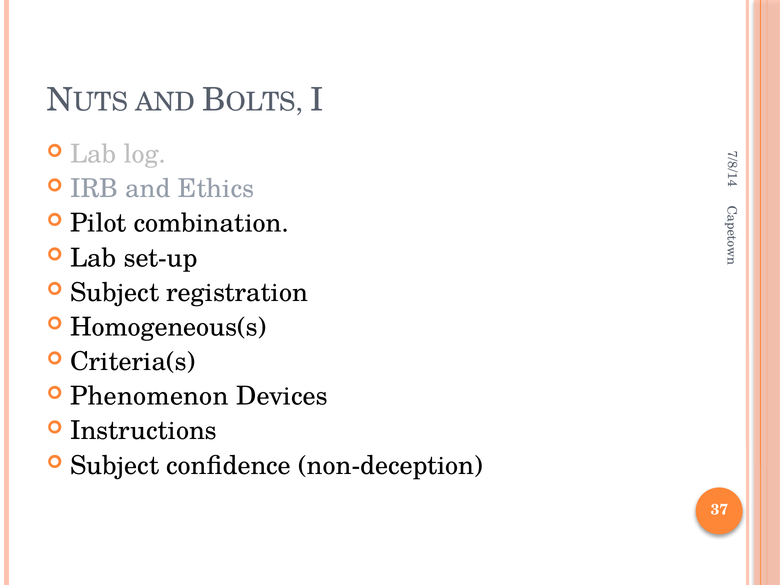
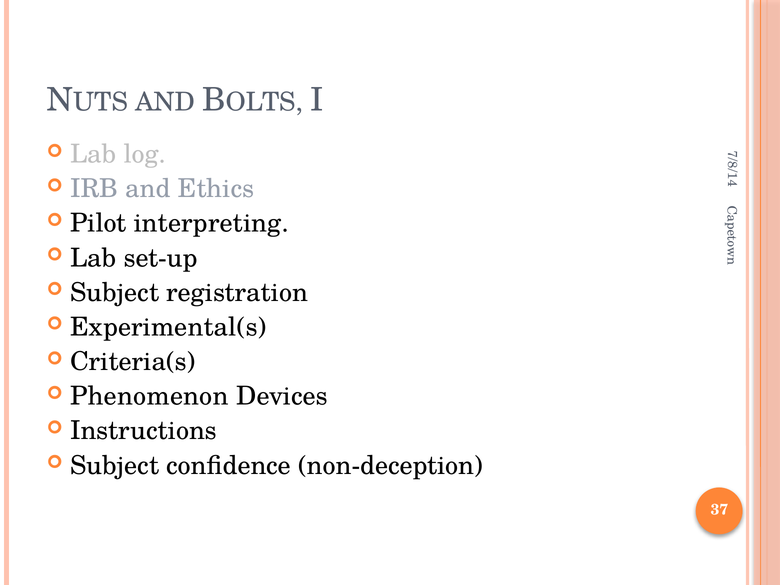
combination: combination -> interpreting (211, 223)
Homogeneous(s: Homogeneous(s -> Experimental(s (168, 327)
